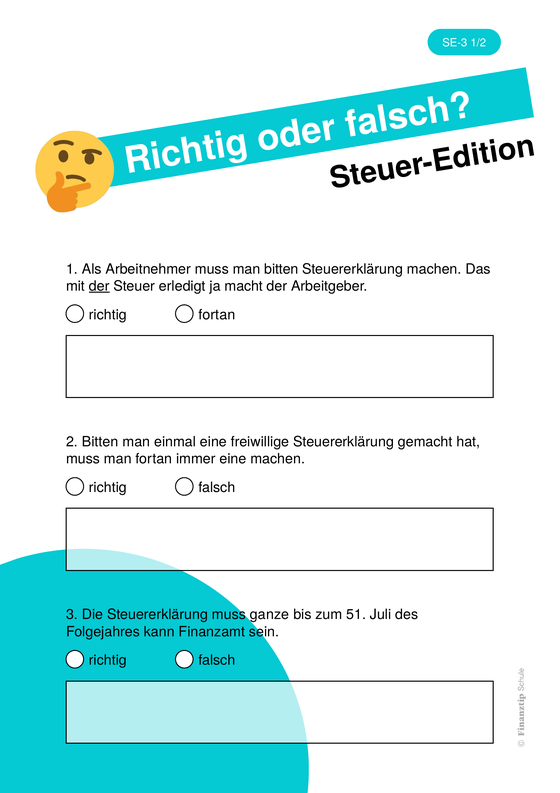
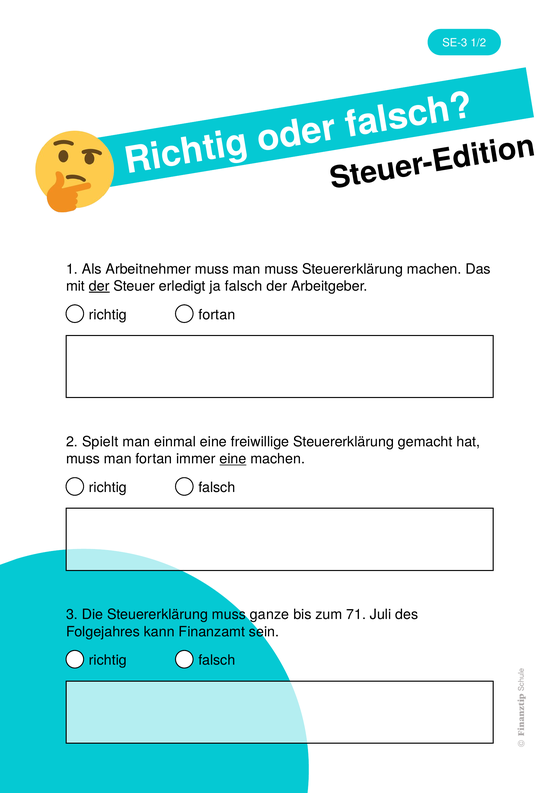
man bitten: bitten -> muss (281, 269)
ja macht: macht -> falsch (244, 286)
2 Bitten: Bitten -> Spielt (100, 441)
eine underline: none -> present (233, 458)
51: 51 -> 71 (356, 614)
